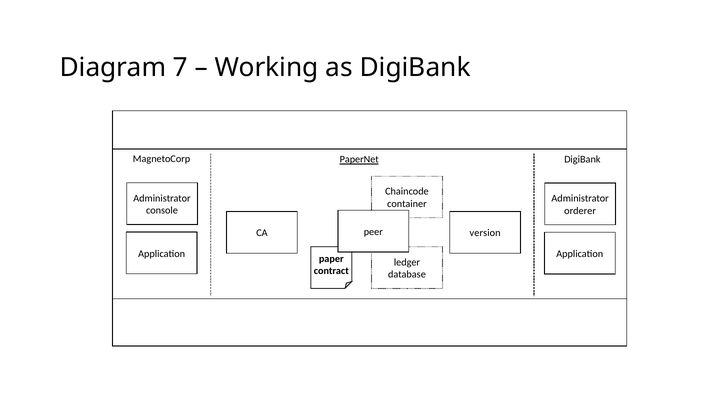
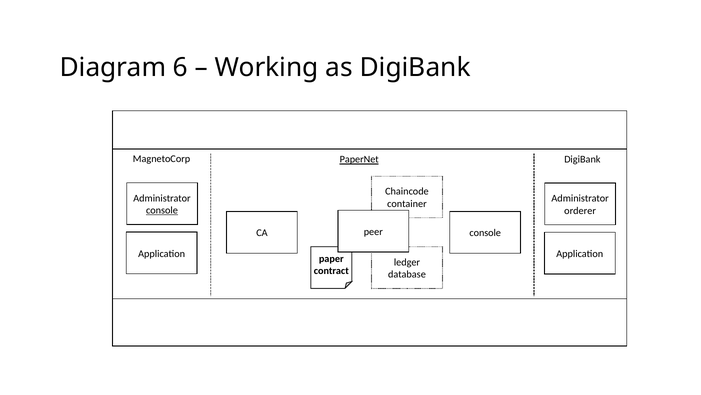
7: 7 -> 6 (180, 68)
console underline: none -> present (162, 210)
CA version: version -> console (485, 233)
